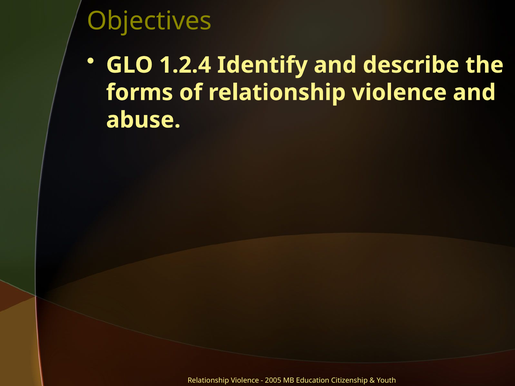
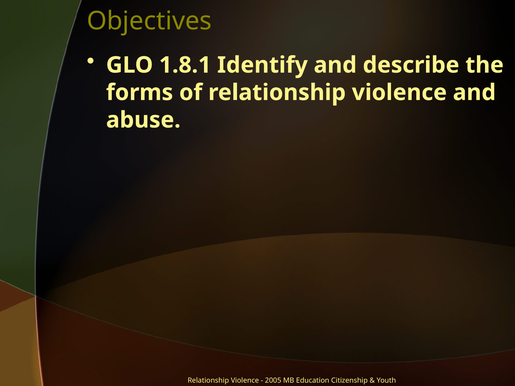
1.2.4: 1.2.4 -> 1.8.1 (185, 65)
